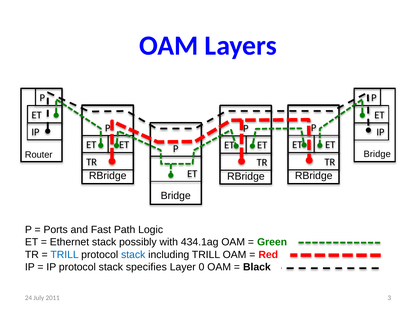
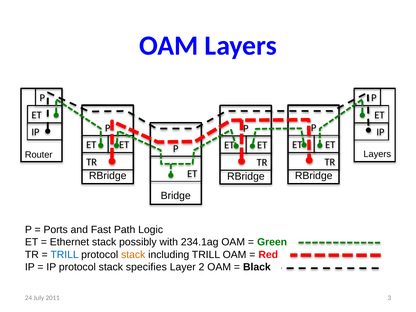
Bridge: Bridge -> Layers (377, 154)
434.1ag: 434.1ag -> 234.1ag (200, 242)
stack colour: blue -> orange (133, 255)
0: 0 -> 2 (202, 267)
